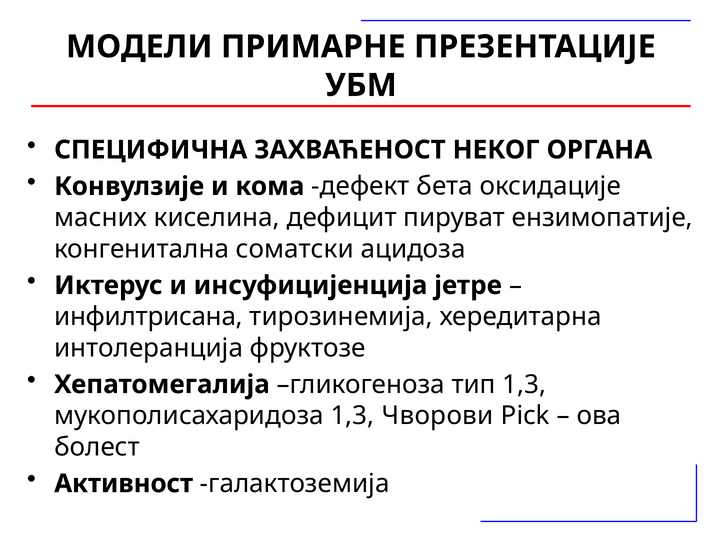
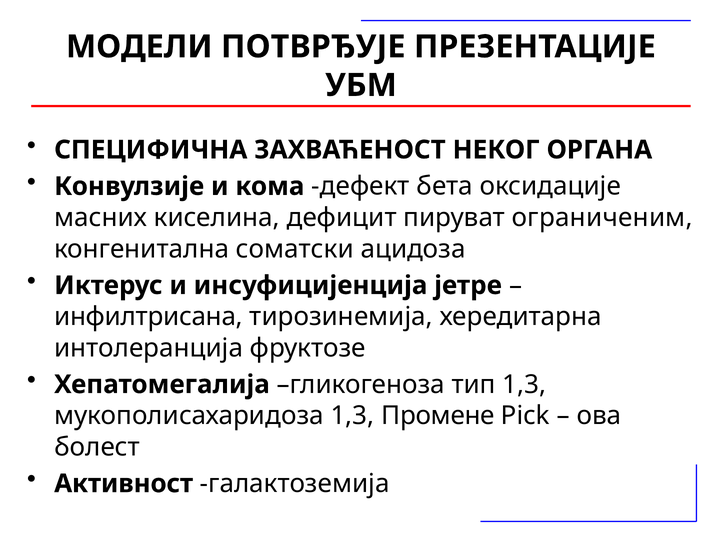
ПРИМАРНЕ: ПРИМАРНЕ -> ПОТВРЂУЈЕ (313, 47)
ензимопатије: ензимопатије -> ограниченим (602, 217)
Чворови: Чворови -> Промене (438, 415)
